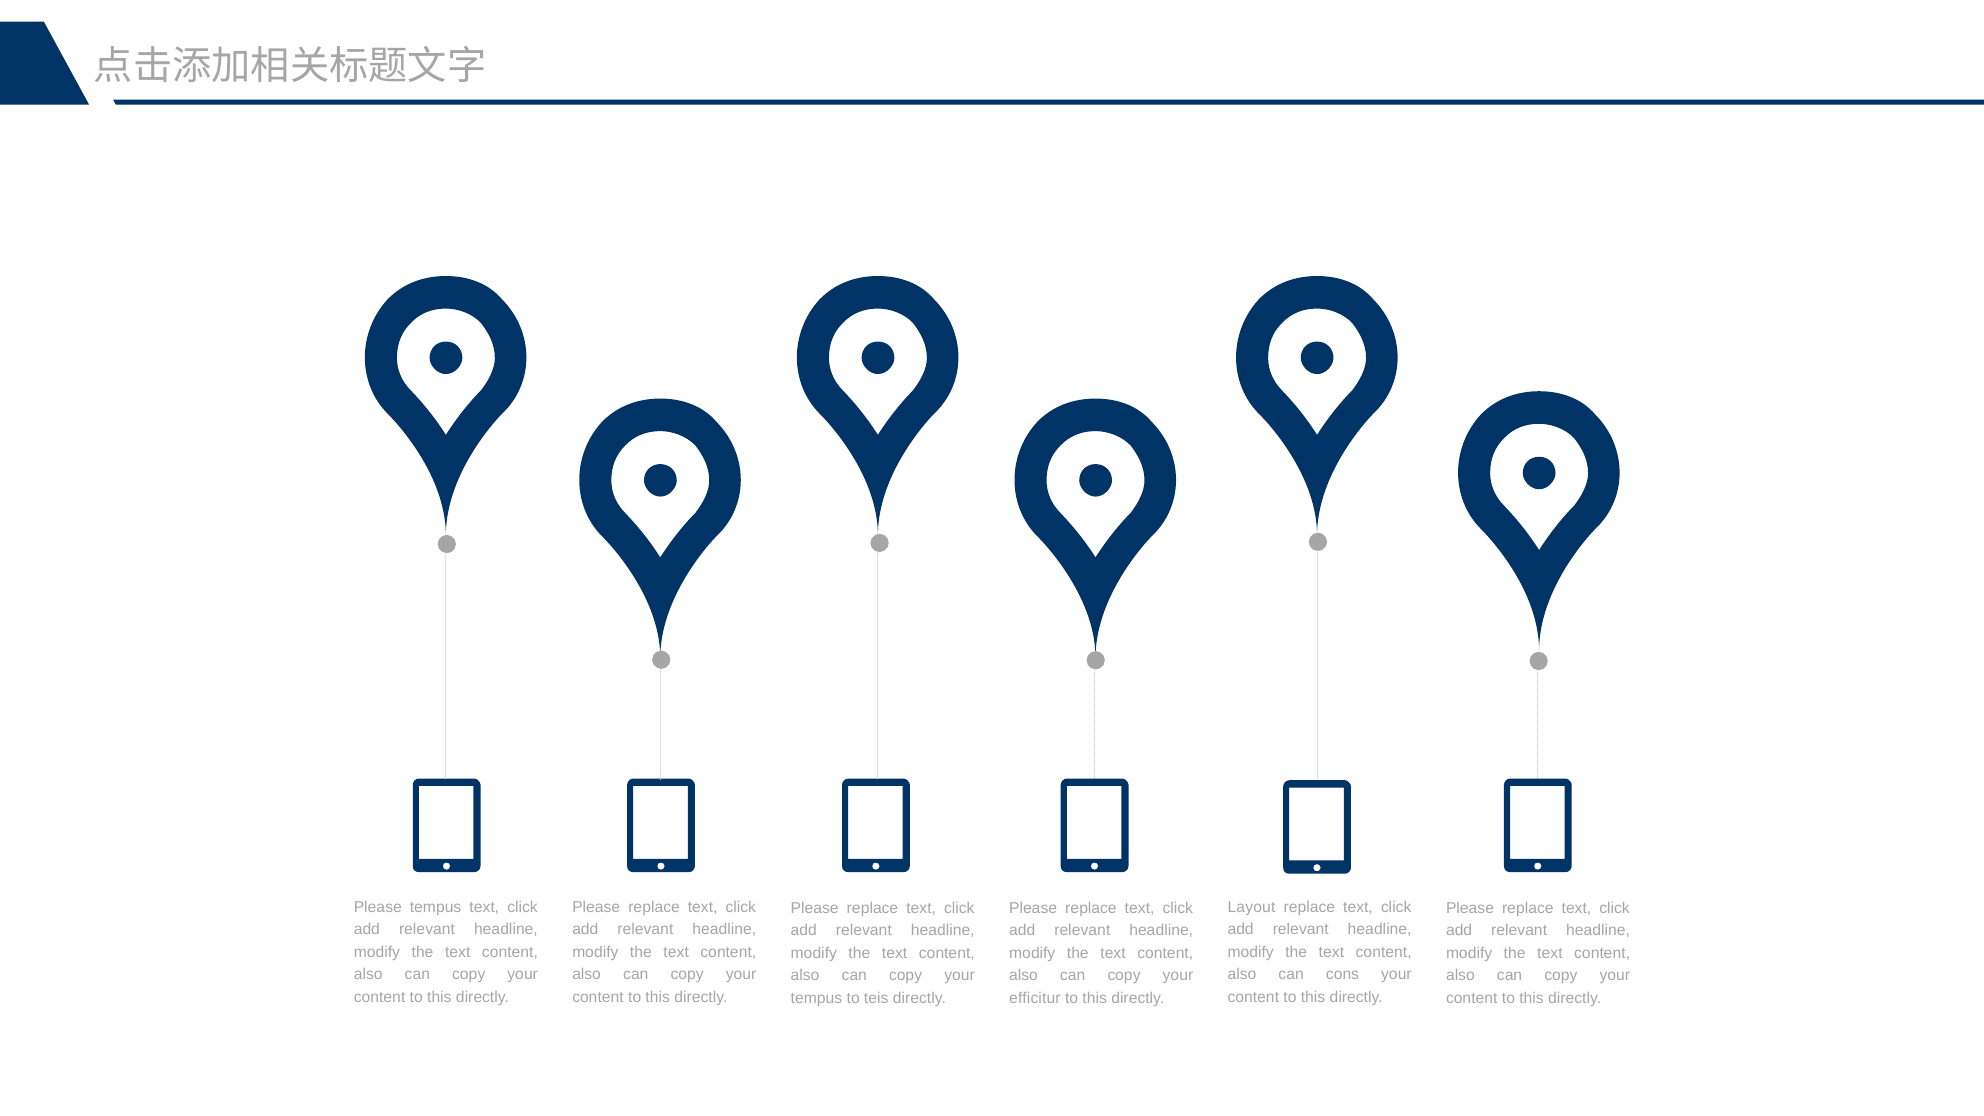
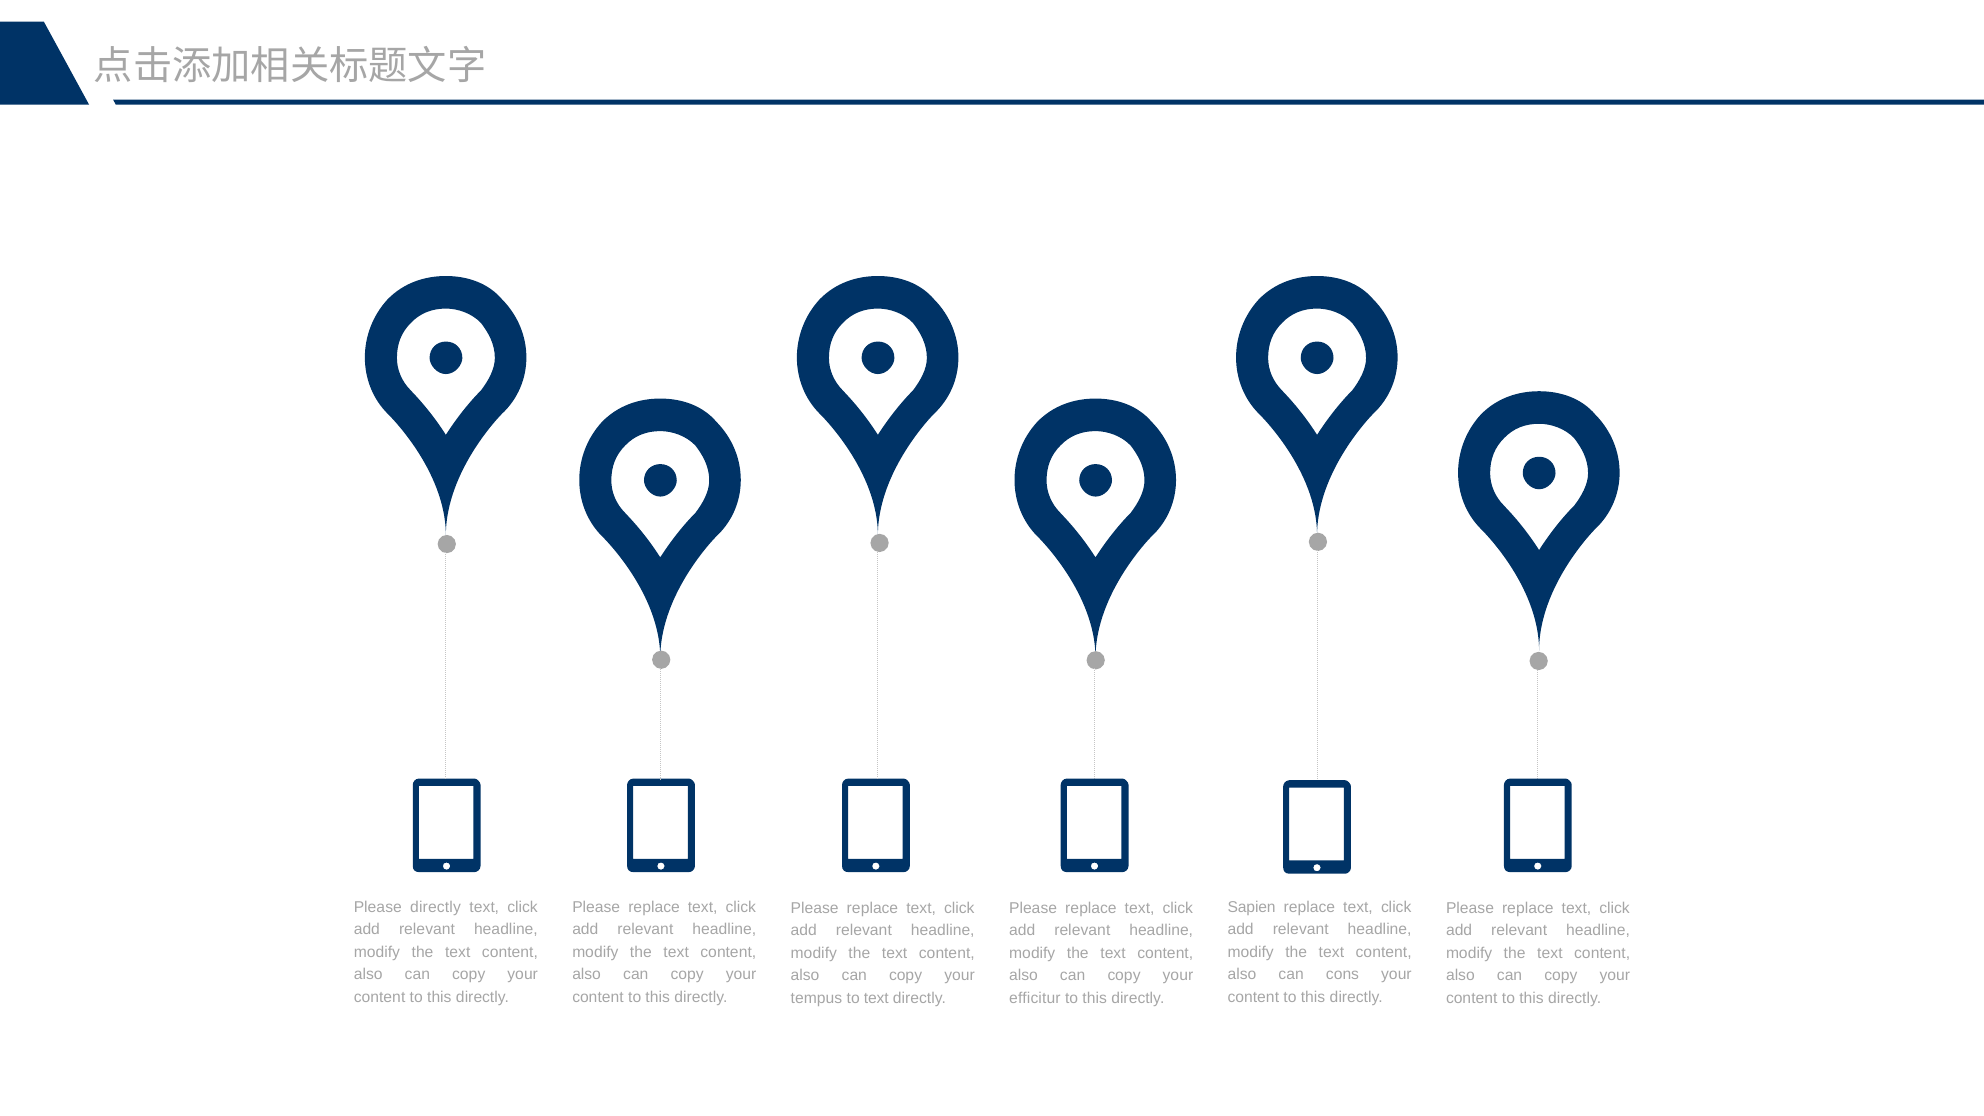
Layout: Layout -> Sapien (1252, 907)
Please tempus: tempus -> directly (436, 907)
to teis: teis -> text (876, 998)
